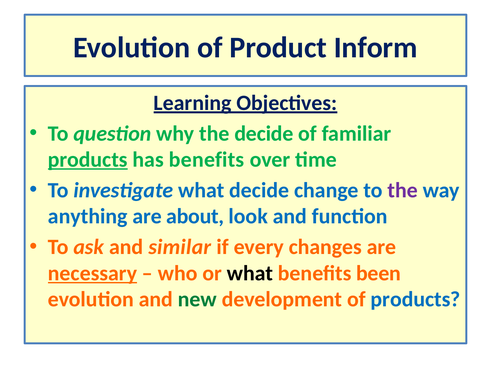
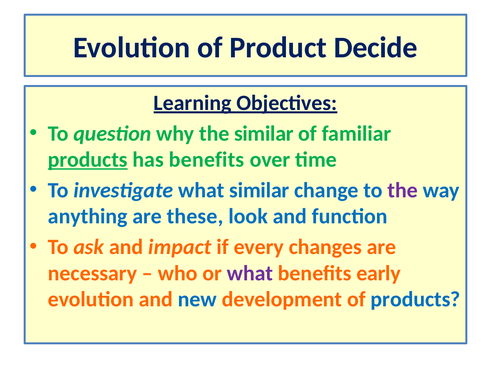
Inform: Inform -> Decide (376, 48)
the decide: decide -> similar (264, 134)
what decide: decide -> similar (259, 190)
about: about -> these (195, 217)
similar: similar -> impact (180, 247)
necessary underline: present -> none (92, 273)
what colour: black -> purple (250, 273)
been: been -> early (379, 273)
new colour: green -> blue (197, 300)
